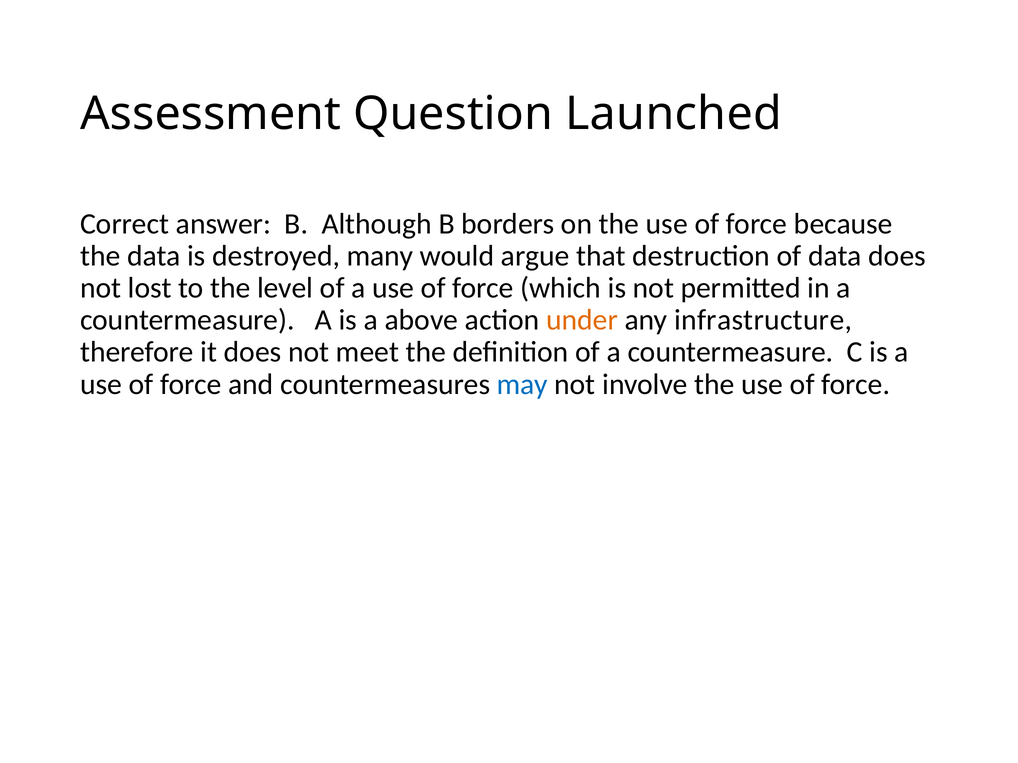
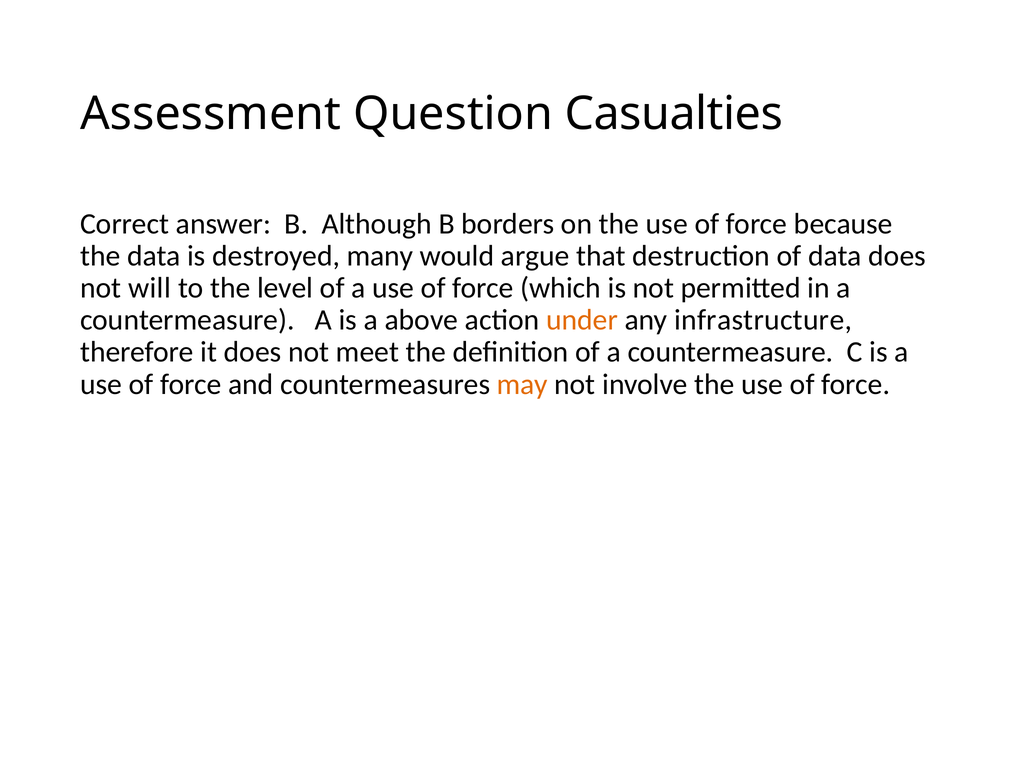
Launched: Launched -> Casualties (674, 114)
lost: lost -> will (150, 288)
may colour: blue -> orange (522, 384)
